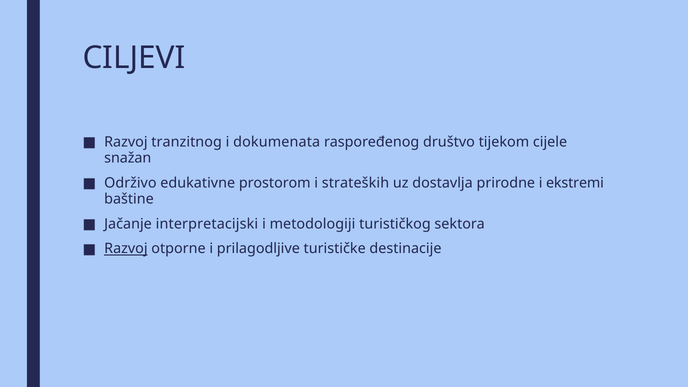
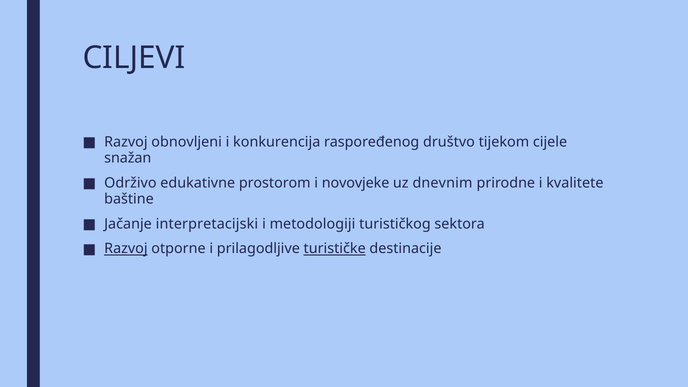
tranzitnog: tranzitnog -> obnovljeni (187, 142)
dokumenata: dokumenata -> konkurencija (277, 142)
strateških: strateških -> novovjeke (356, 183)
dostavlja: dostavlja -> dnevnim (442, 183)
ekstremi: ekstremi -> kvalitete (575, 183)
turističke underline: none -> present (335, 249)
